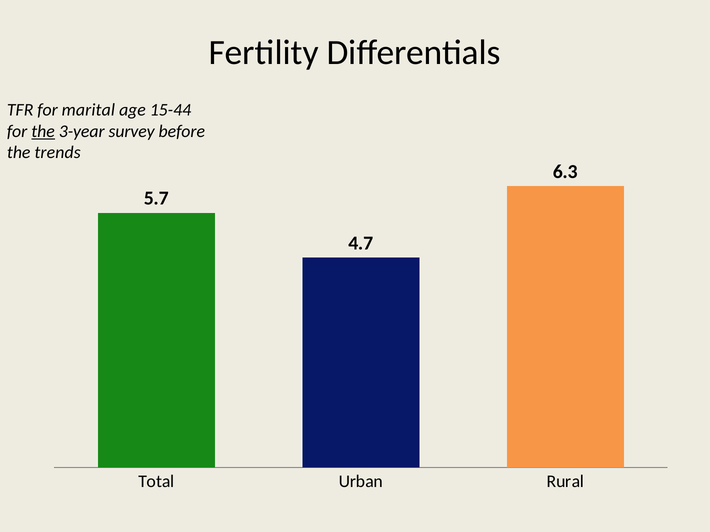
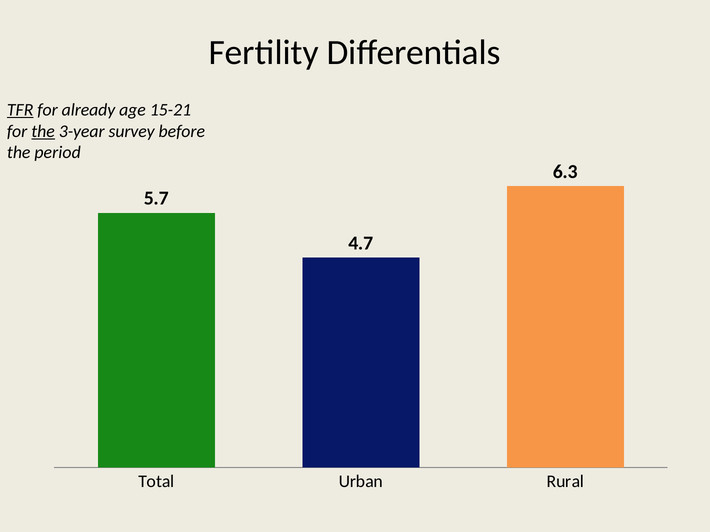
TFR underline: none -> present (20, 110)
marital: marital -> already (88, 110)
15-44: 15-44 -> 15-21 (170, 110)
trends: trends -> period (58, 153)
